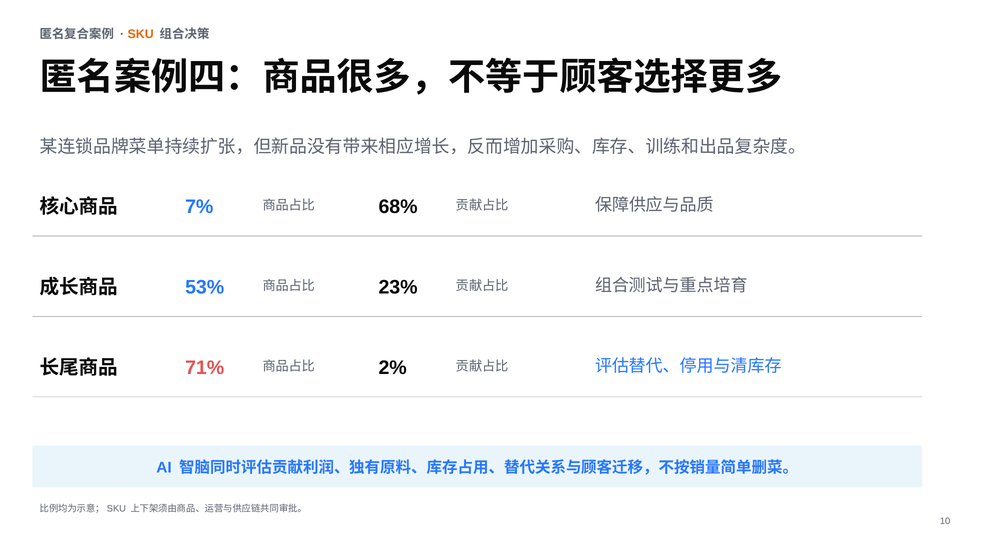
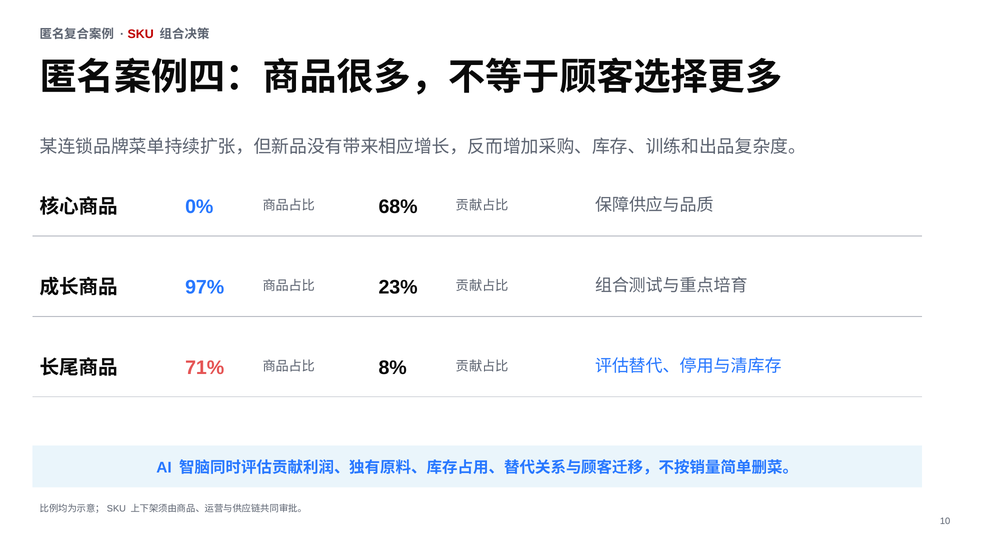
SKU colour: orange -> red (141, 34)
7%: 7% -> 0% (199, 207)
53%: 53% -> 97% (205, 287)
2%: 2% -> 8% (393, 368)
